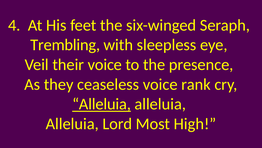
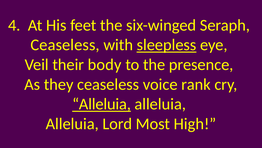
Trembling: Trembling -> Ceaseless (65, 45)
sleepless underline: none -> present (167, 45)
their voice: voice -> body (105, 64)
